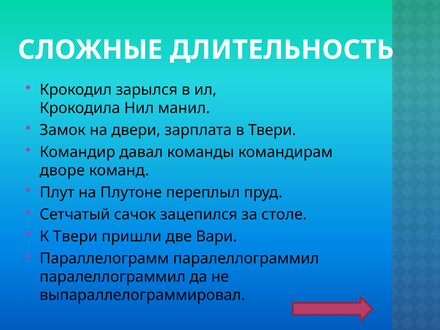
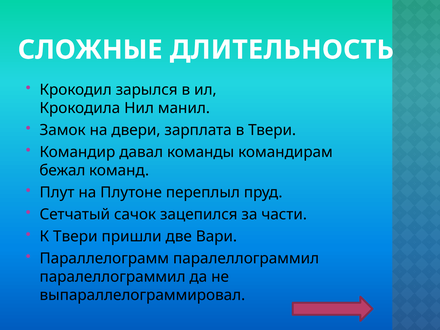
дворе: дворе -> бежал (62, 171)
столе: столе -> части (284, 215)
